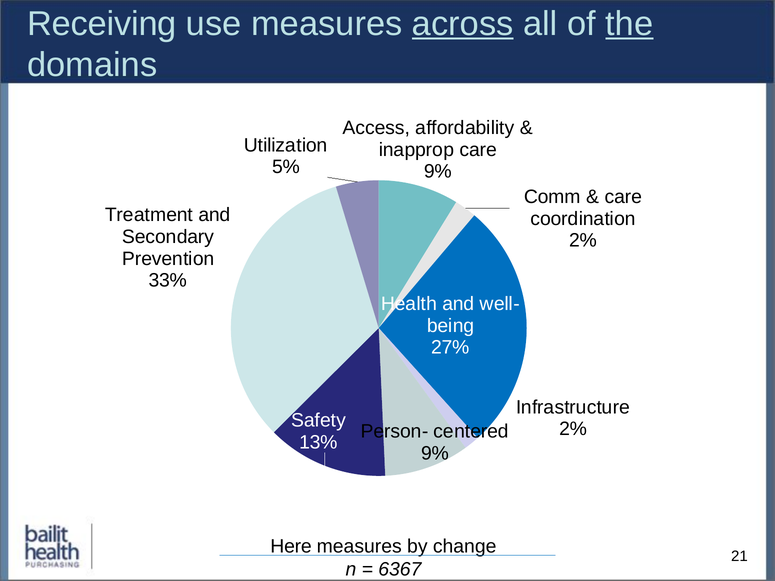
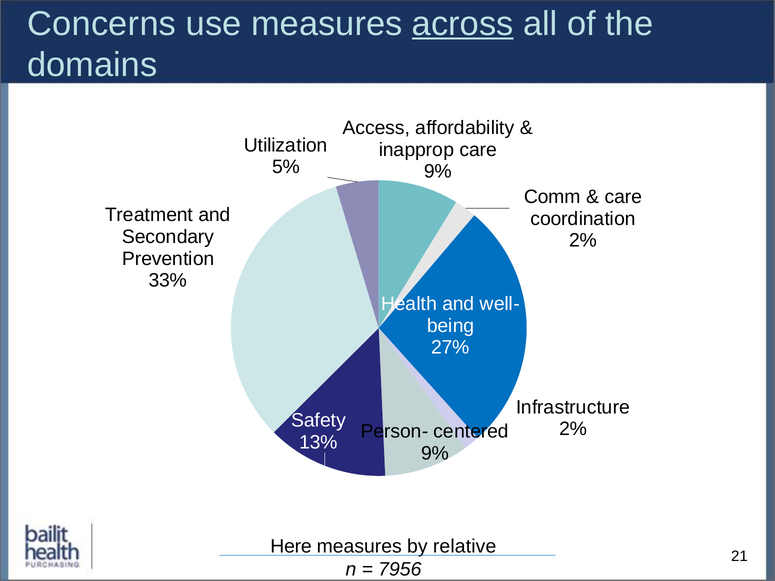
Receiving: Receiving -> Concerns (102, 24)
the underline: present -> none (629, 24)
change: change -> relative (465, 546)
6367: 6367 -> 7956 (400, 570)
